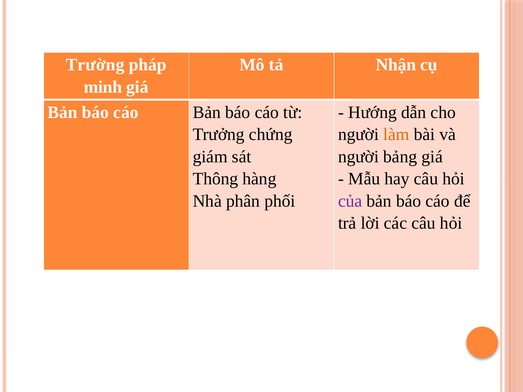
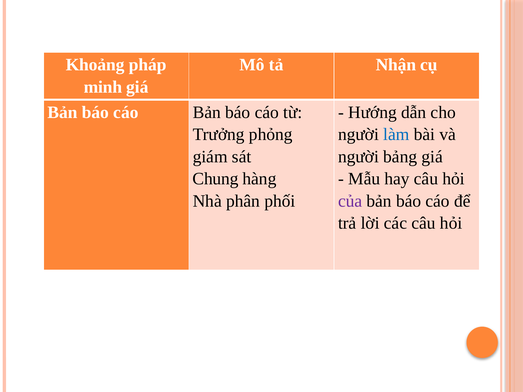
Trường: Trường -> Khoảng (95, 65)
chứng: chứng -> phỏng (271, 135)
làm colour: orange -> blue (396, 135)
Thông: Thông -> Chung (216, 179)
